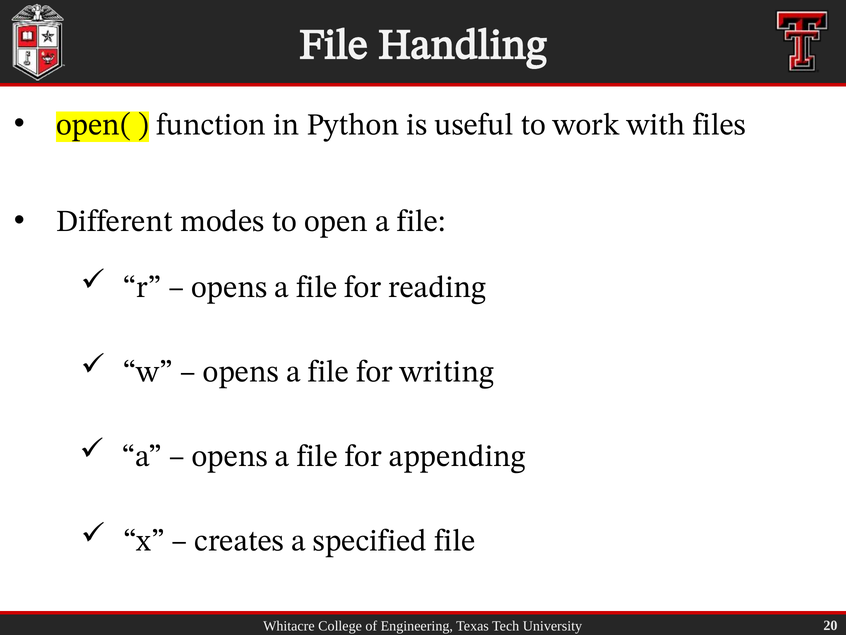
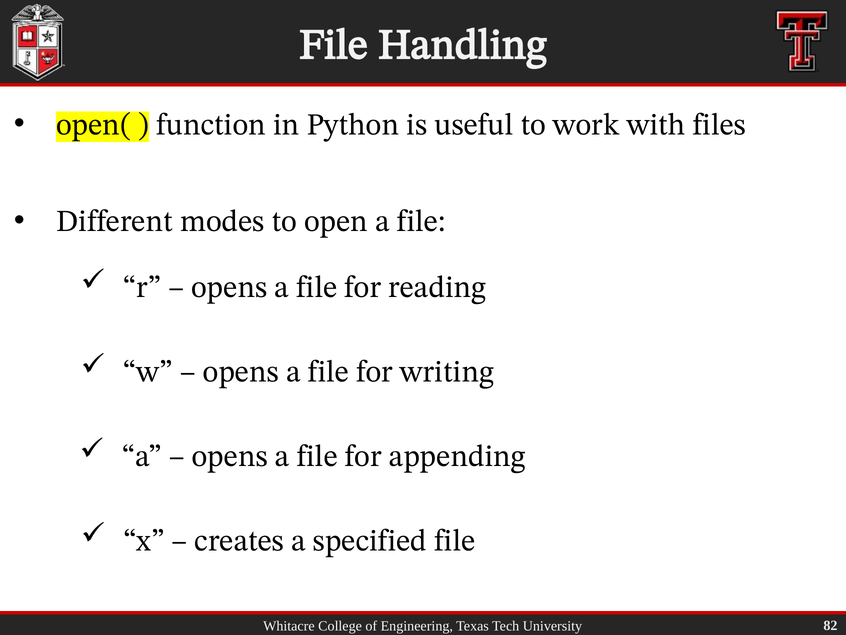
20: 20 -> 82 (830, 625)
